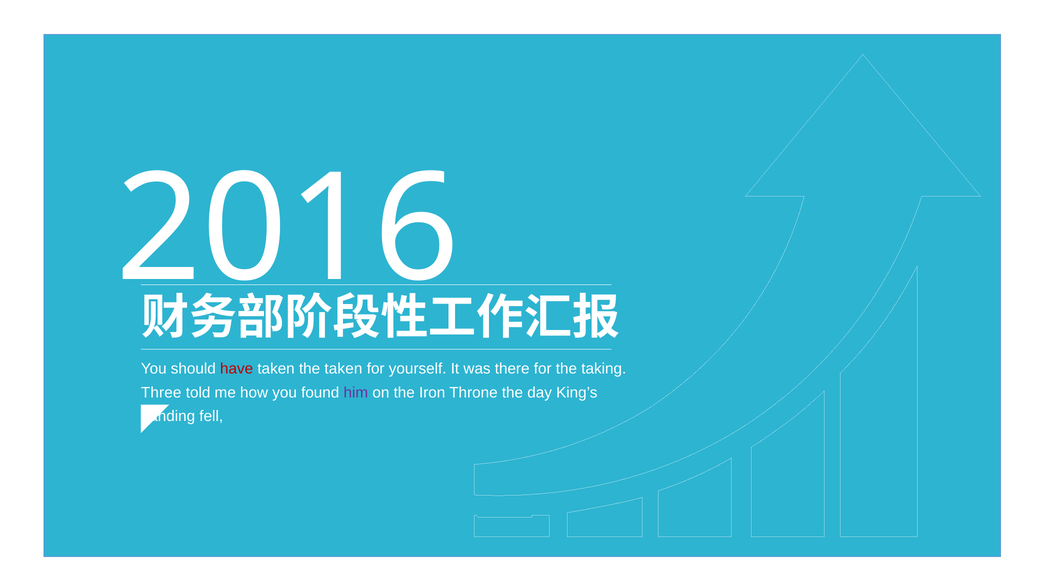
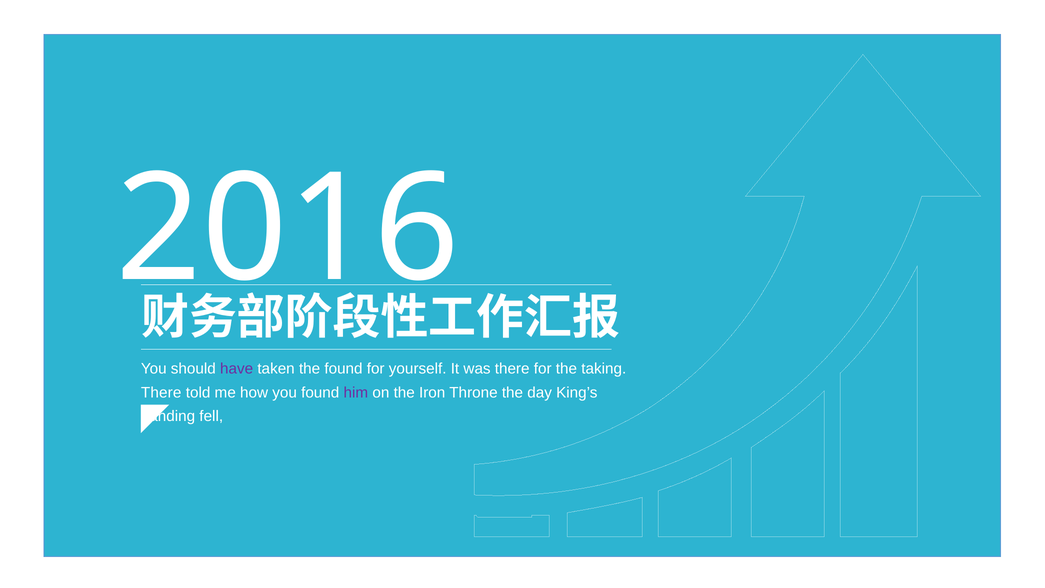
have colour: red -> purple (237, 369)
the taken: taken -> found (343, 369)
Three: Three -> There (161, 393)
